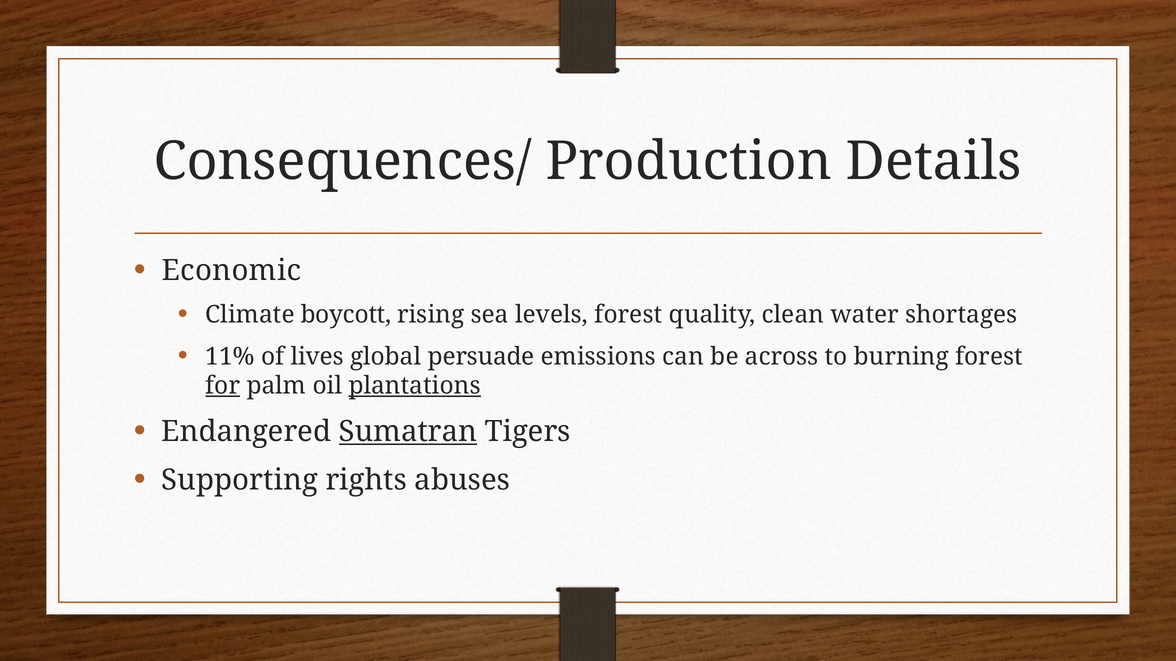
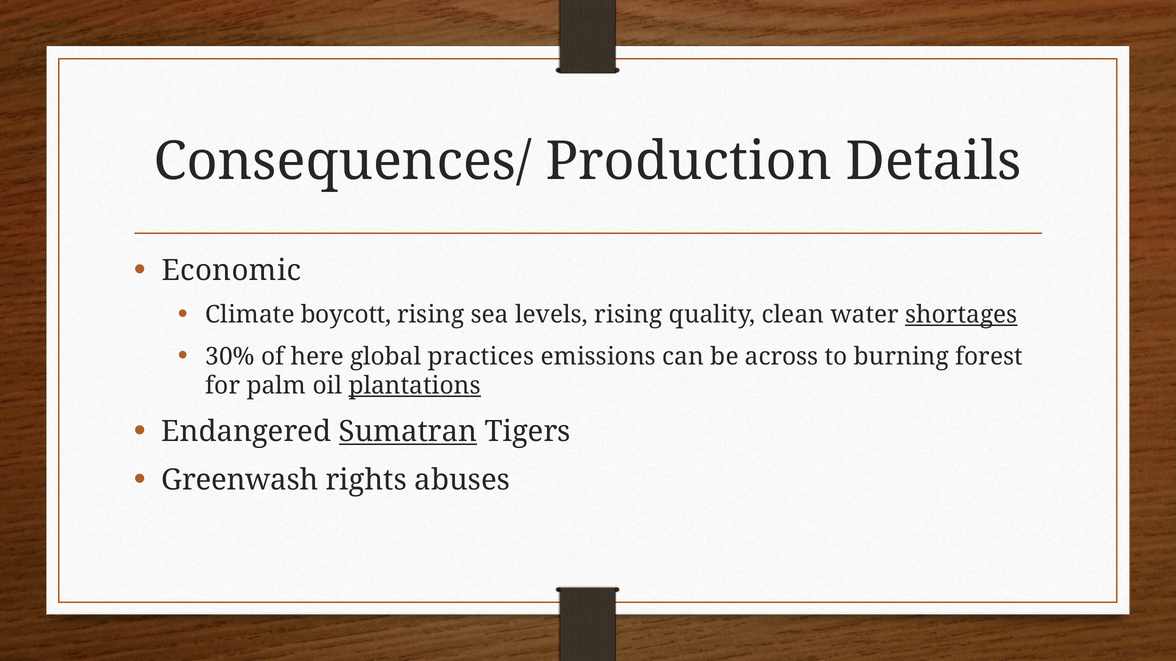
levels forest: forest -> rising (628, 315)
shortages underline: none -> present (961, 315)
11%: 11% -> 30% (230, 357)
lives: lives -> here (317, 357)
persuade: persuade -> practices (481, 357)
for underline: present -> none (223, 386)
Supporting: Supporting -> Greenwash (240, 481)
